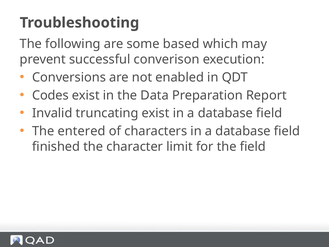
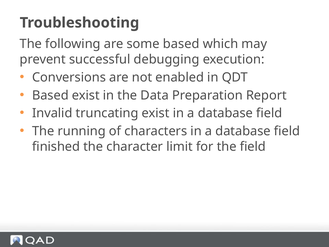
converison: converison -> debugging (167, 59)
Codes: Codes -> Based (50, 95)
entered: entered -> running (82, 131)
